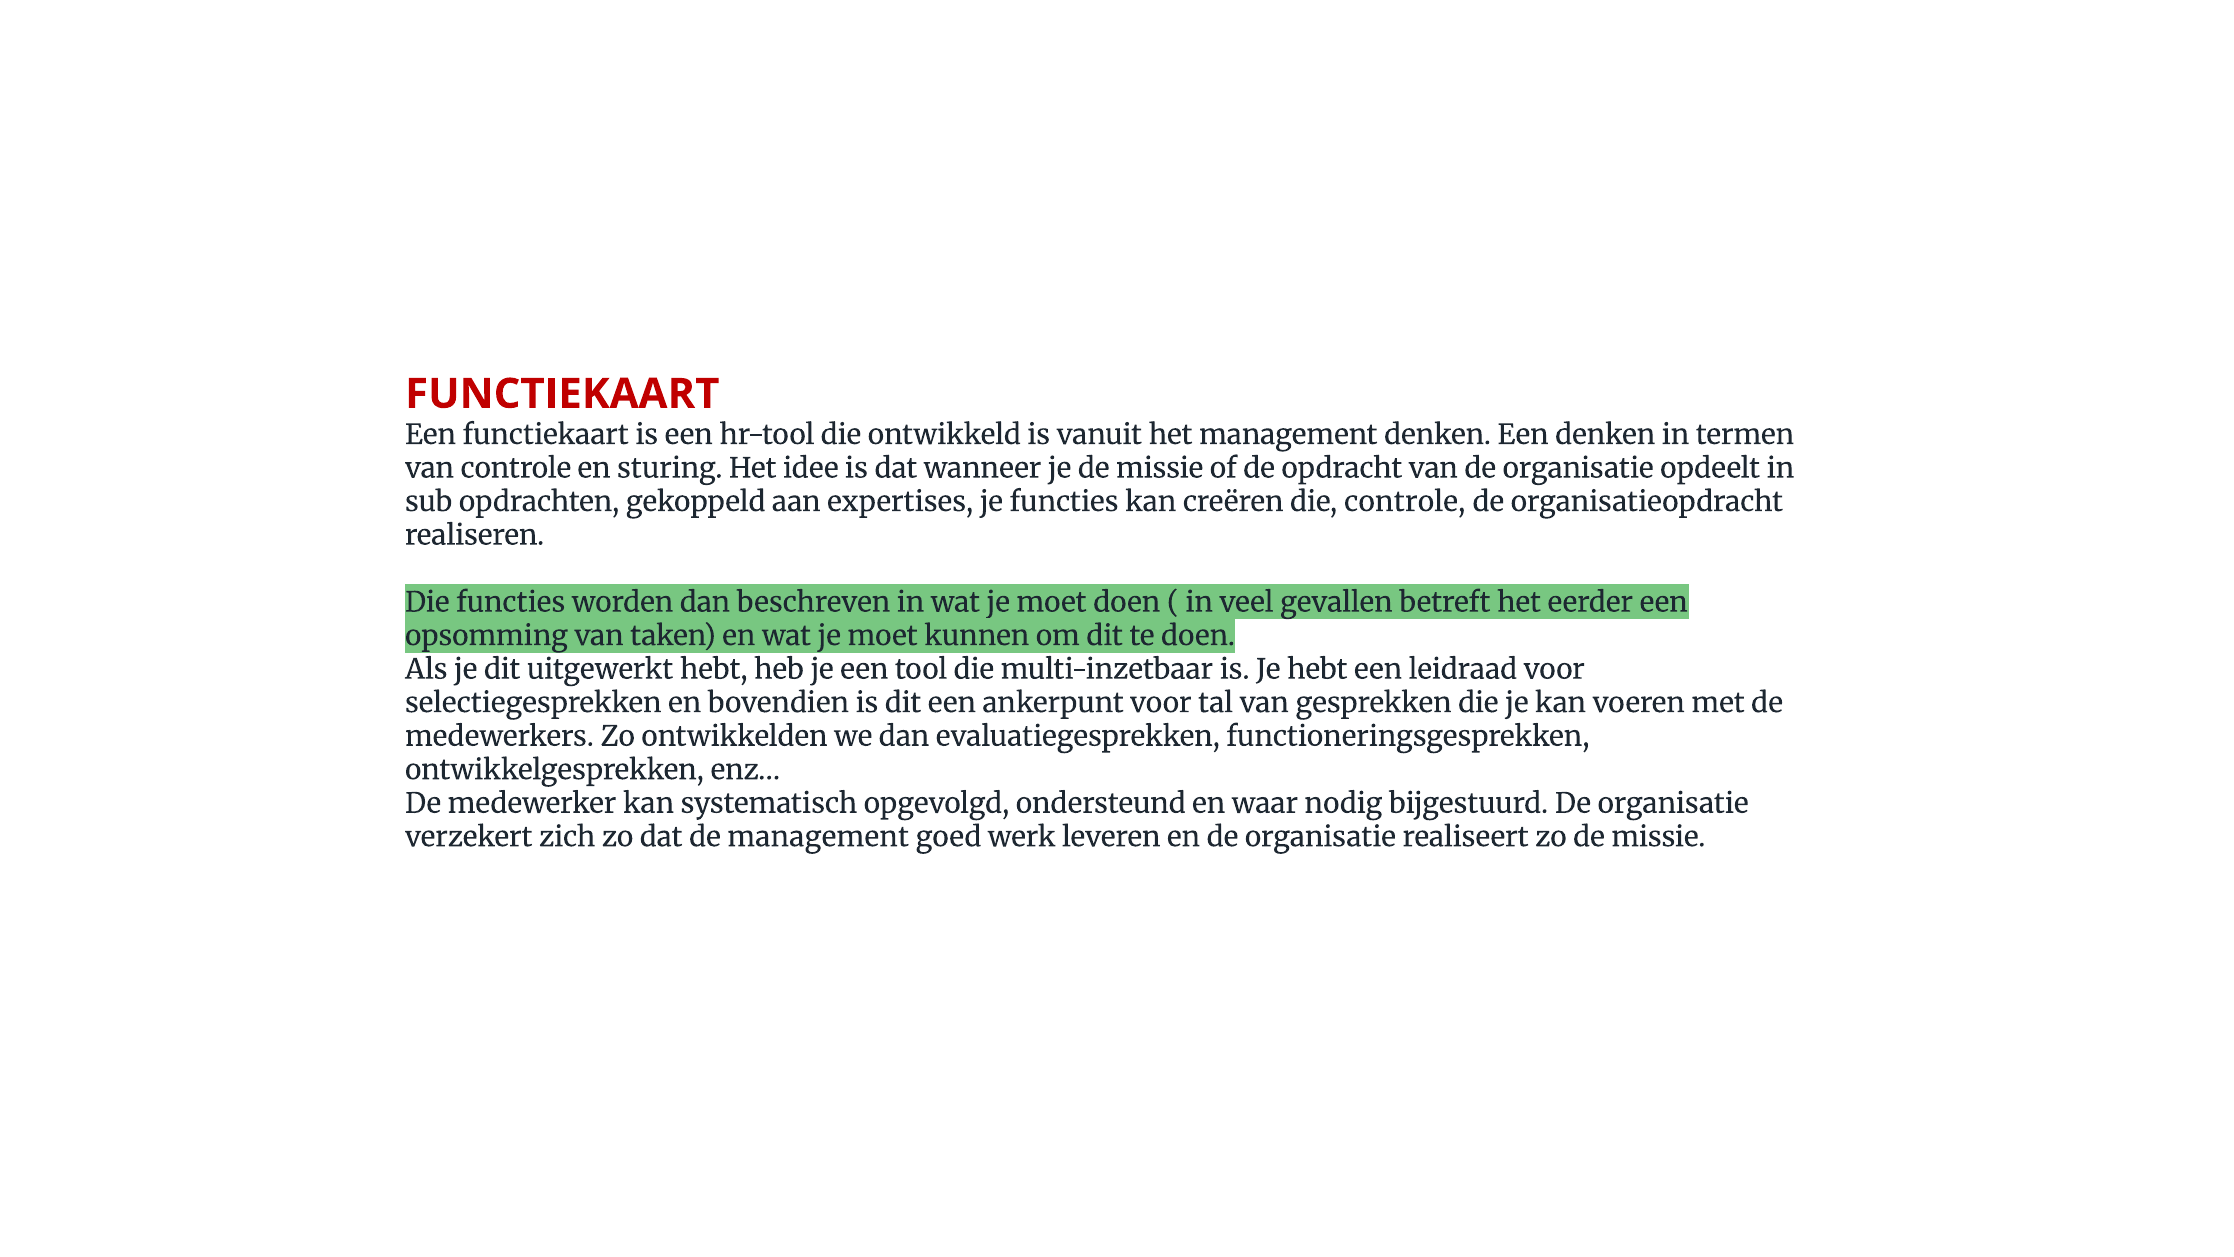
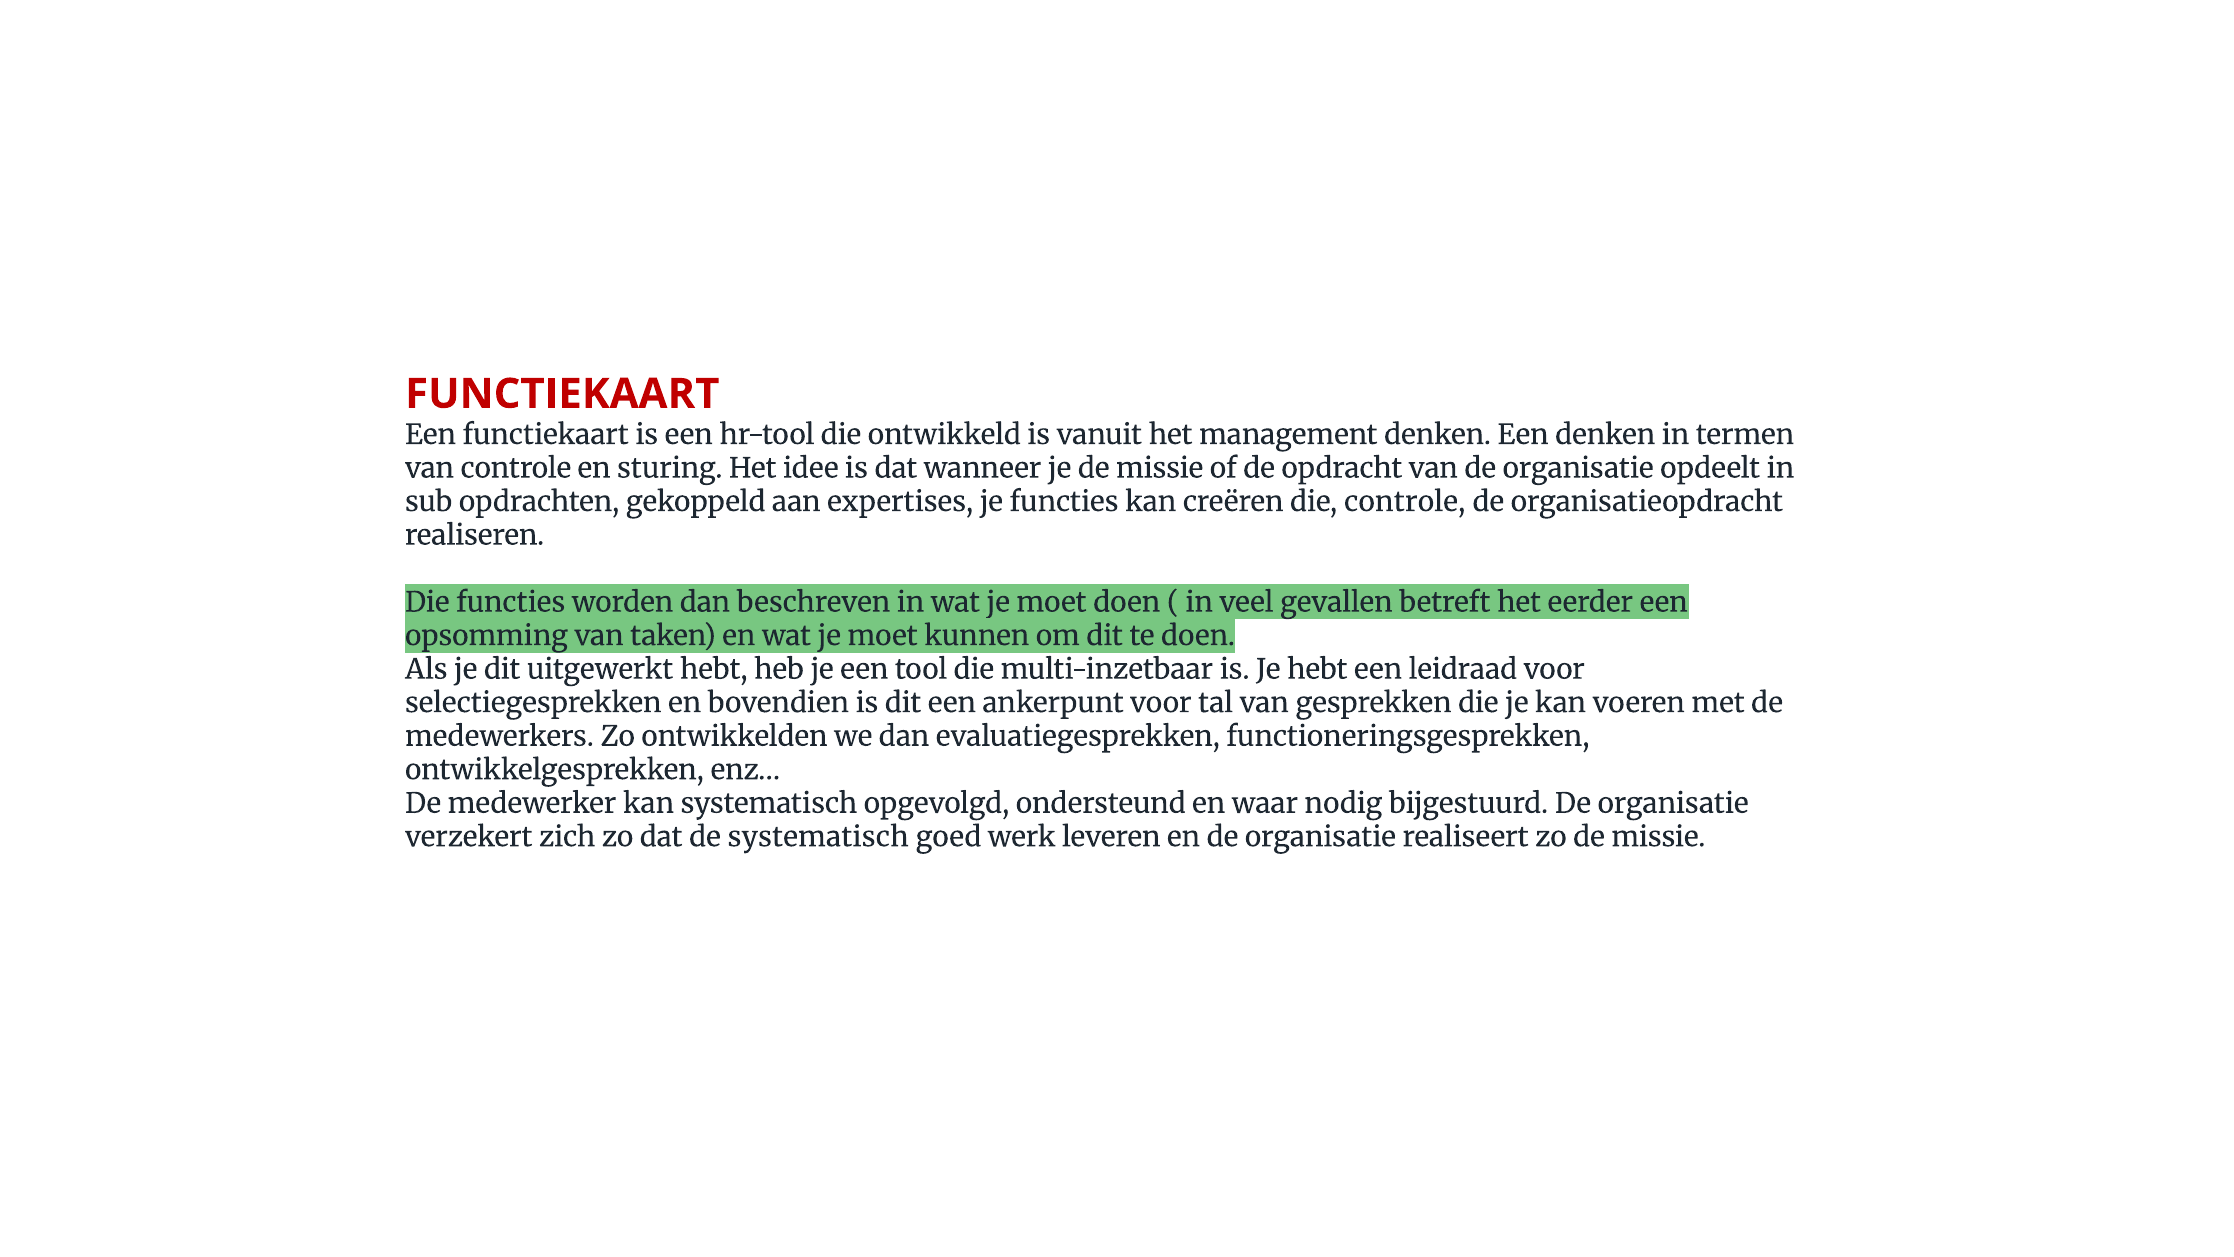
de management: management -> systematisch (818, 837)
